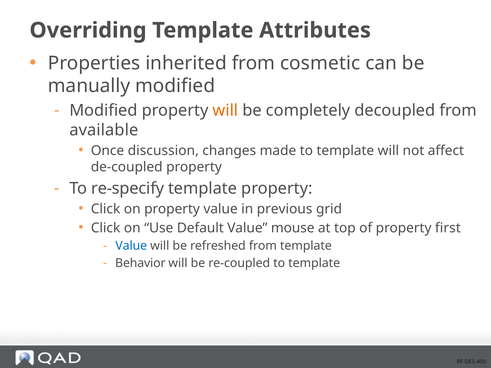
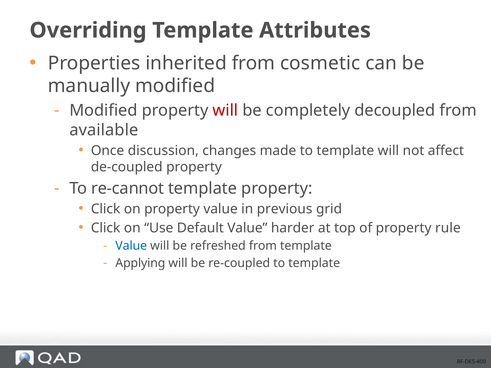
will colour: orange -> red (225, 110)
re-specify: re-specify -> re-cannot (128, 188)
mouse: mouse -> harder (293, 228)
first: first -> rule (448, 228)
Behavior: Behavior -> Applying (140, 263)
